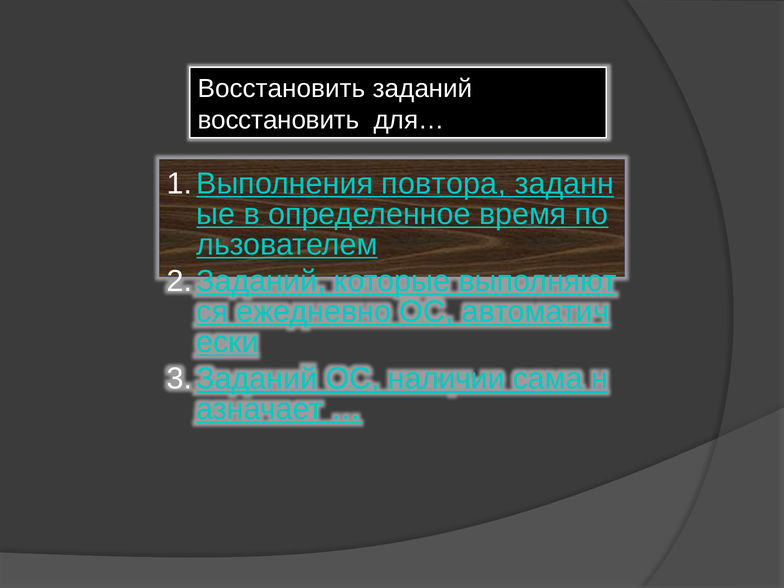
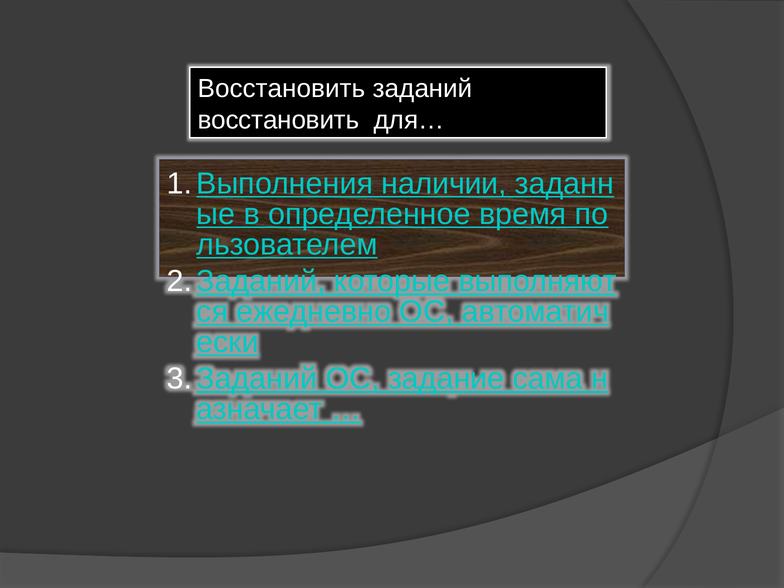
повтора: повтора -> наличии (444, 183)
наличии: наличии -> задание (446, 379)
